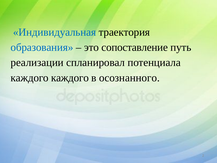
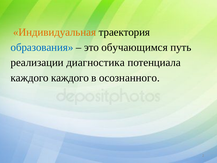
Индивидуальная colour: blue -> orange (55, 32)
сопоставление: сопоставление -> обучающимся (135, 47)
спланировал: спланировал -> диагностика (96, 62)
